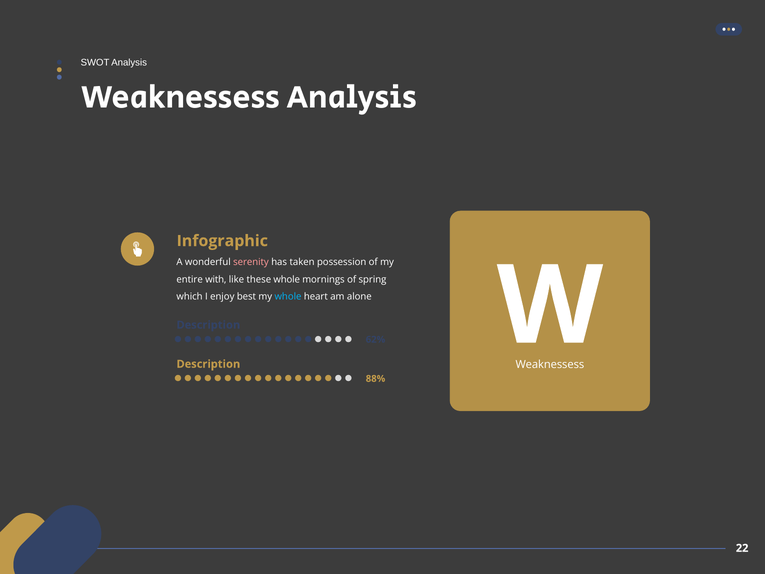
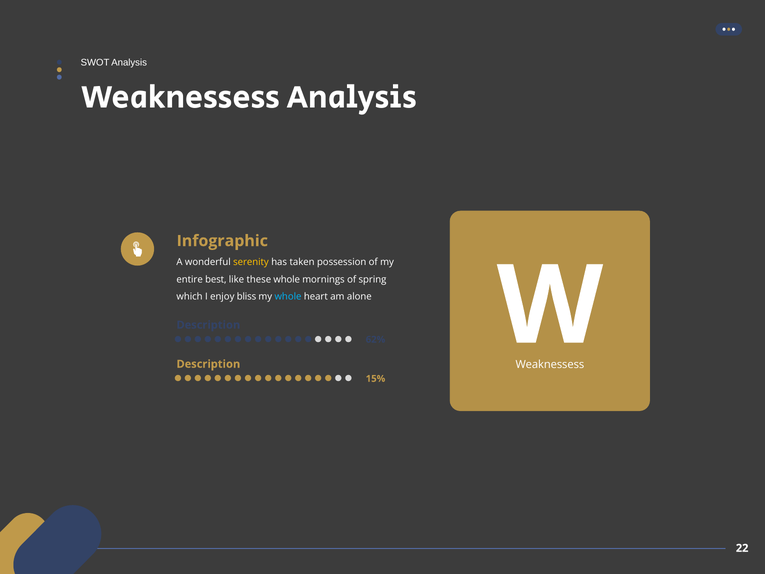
serenity colour: pink -> yellow (251, 262)
with: with -> best (216, 279)
best: best -> bliss (246, 297)
88%: 88% -> 15% (376, 379)
